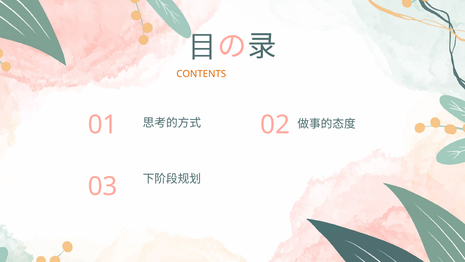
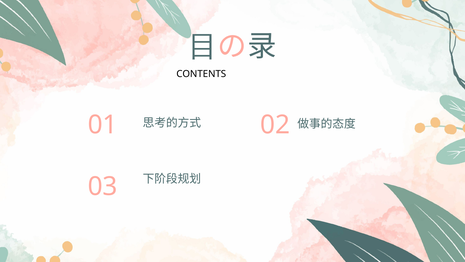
CONTENTS colour: orange -> black (201, 74)
